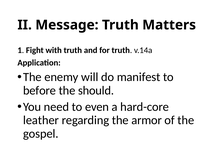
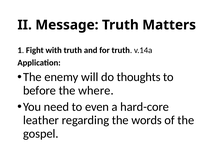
manifest: manifest -> thoughts (139, 77)
should: should -> where (96, 90)
armor: armor -> words (147, 120)
